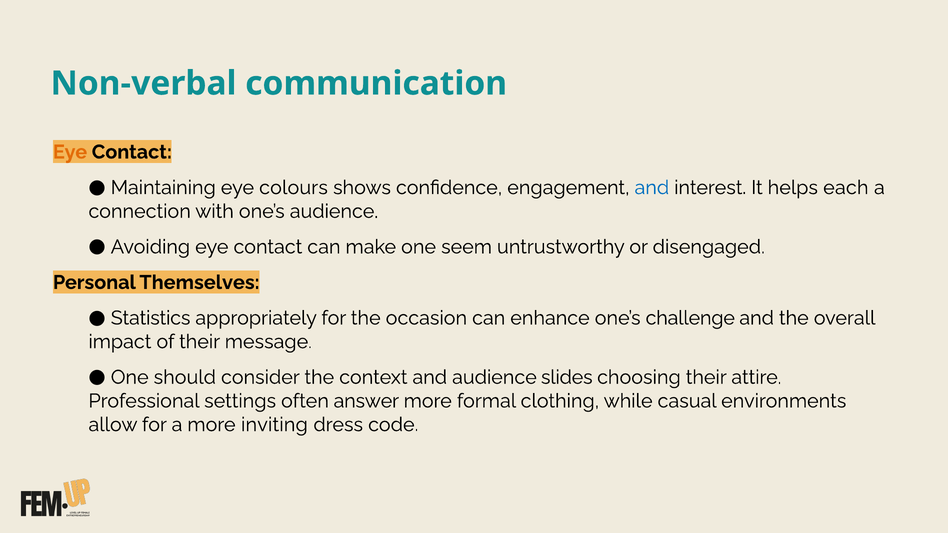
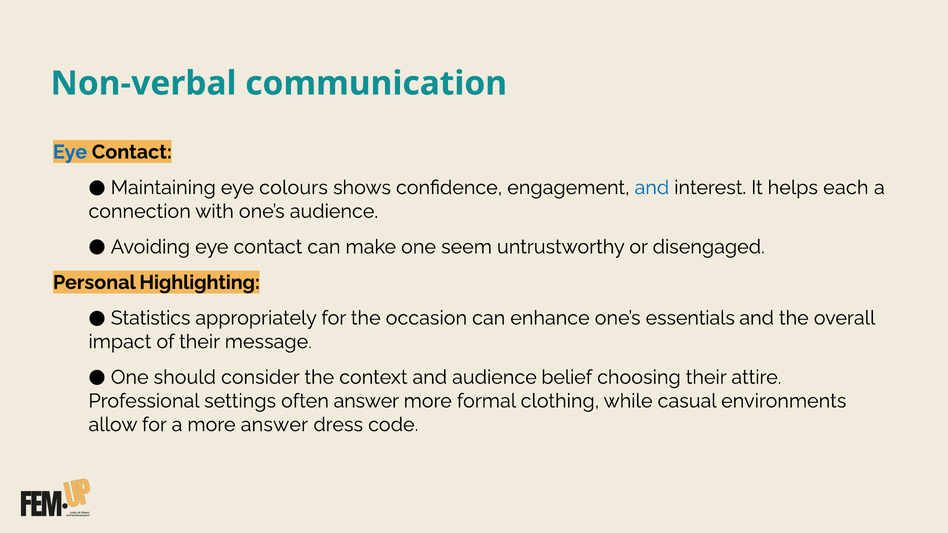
Eye colour: orange -> blue (70, 152)
Themselves: Themselves -> Highlighting (200, 283)
challenge: challenge -> essentials (690, 318)
slides: slides -> belief (567, 377)
more inviting: inviting -> answer (274, 425)
